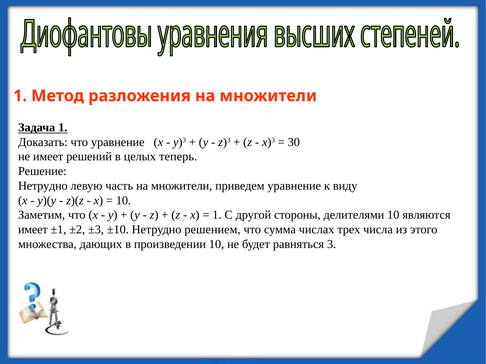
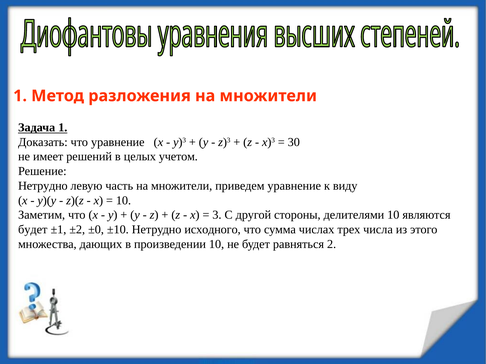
теперь: теперь -> учетом (178, 157)
1: 1 -> 3 (217, 215)
имеет: имеет -> будет (33, 230)
±3: ±3 -> ±0 (96, 230)
решением: решением -> исходного (213, 230)
3: 3 -> 2 (332, 244)
